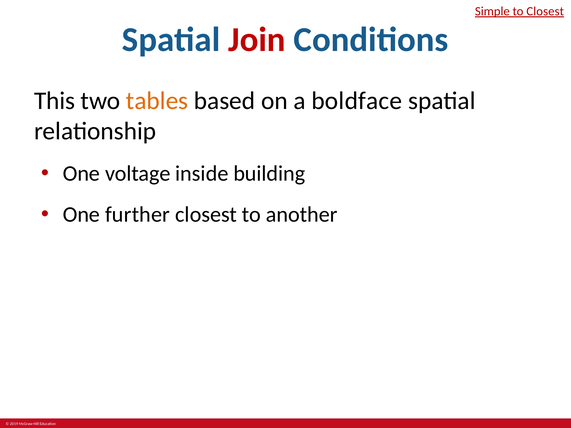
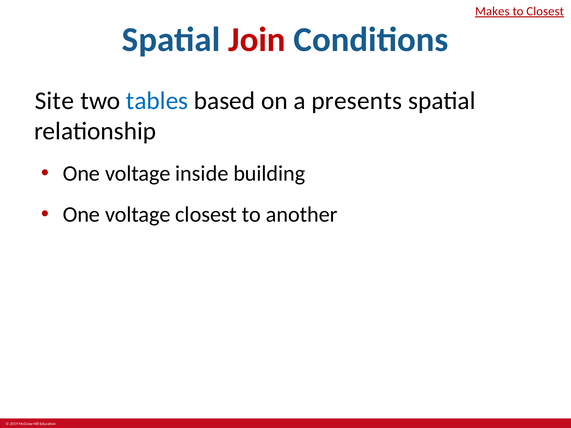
Simple: Simple -> Makes (492, 11)
This: This -> Site (54, 101)
tables colour: orange -> blue (157, 101)
boldface: boldface -> presents (357, 101)
further: further -> voltage (138, 215)
